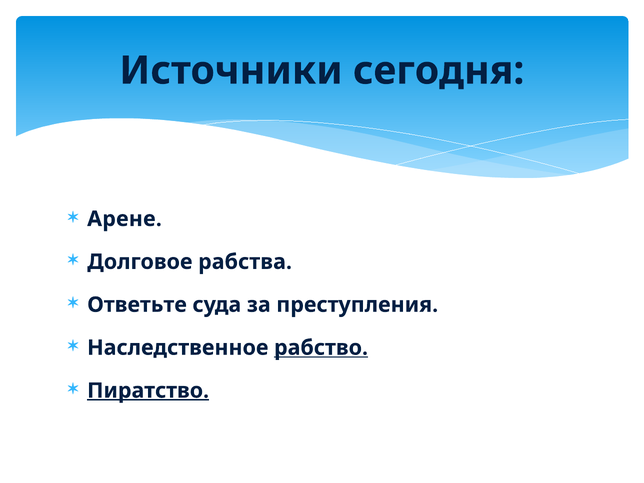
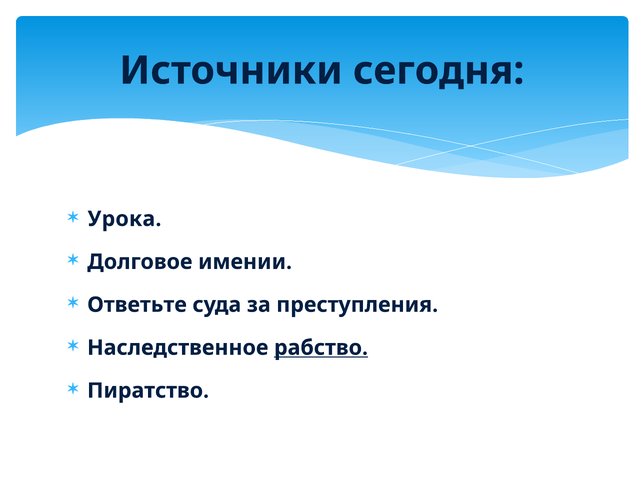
Арене: Арене -> Урока (124, 219)
рабства: рабства -> имении (245, 262)
Пиратство underline: present -> none (148, 391)
